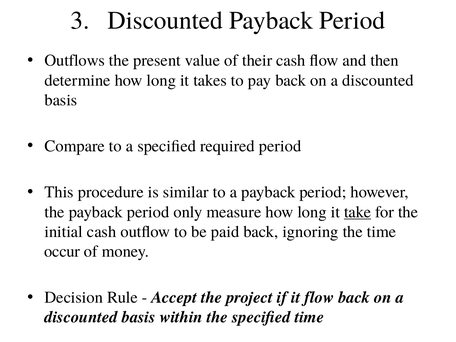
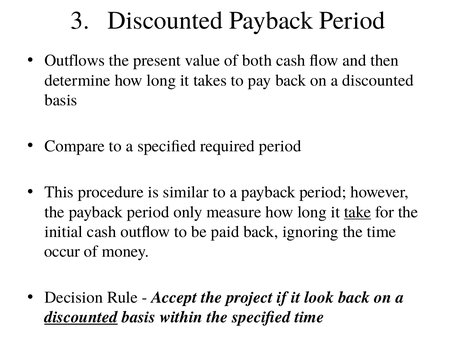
their: their -> both (257, 61)
it flow: flow -> look (319, 297)
discounted underline: none -> present (81, 317)
